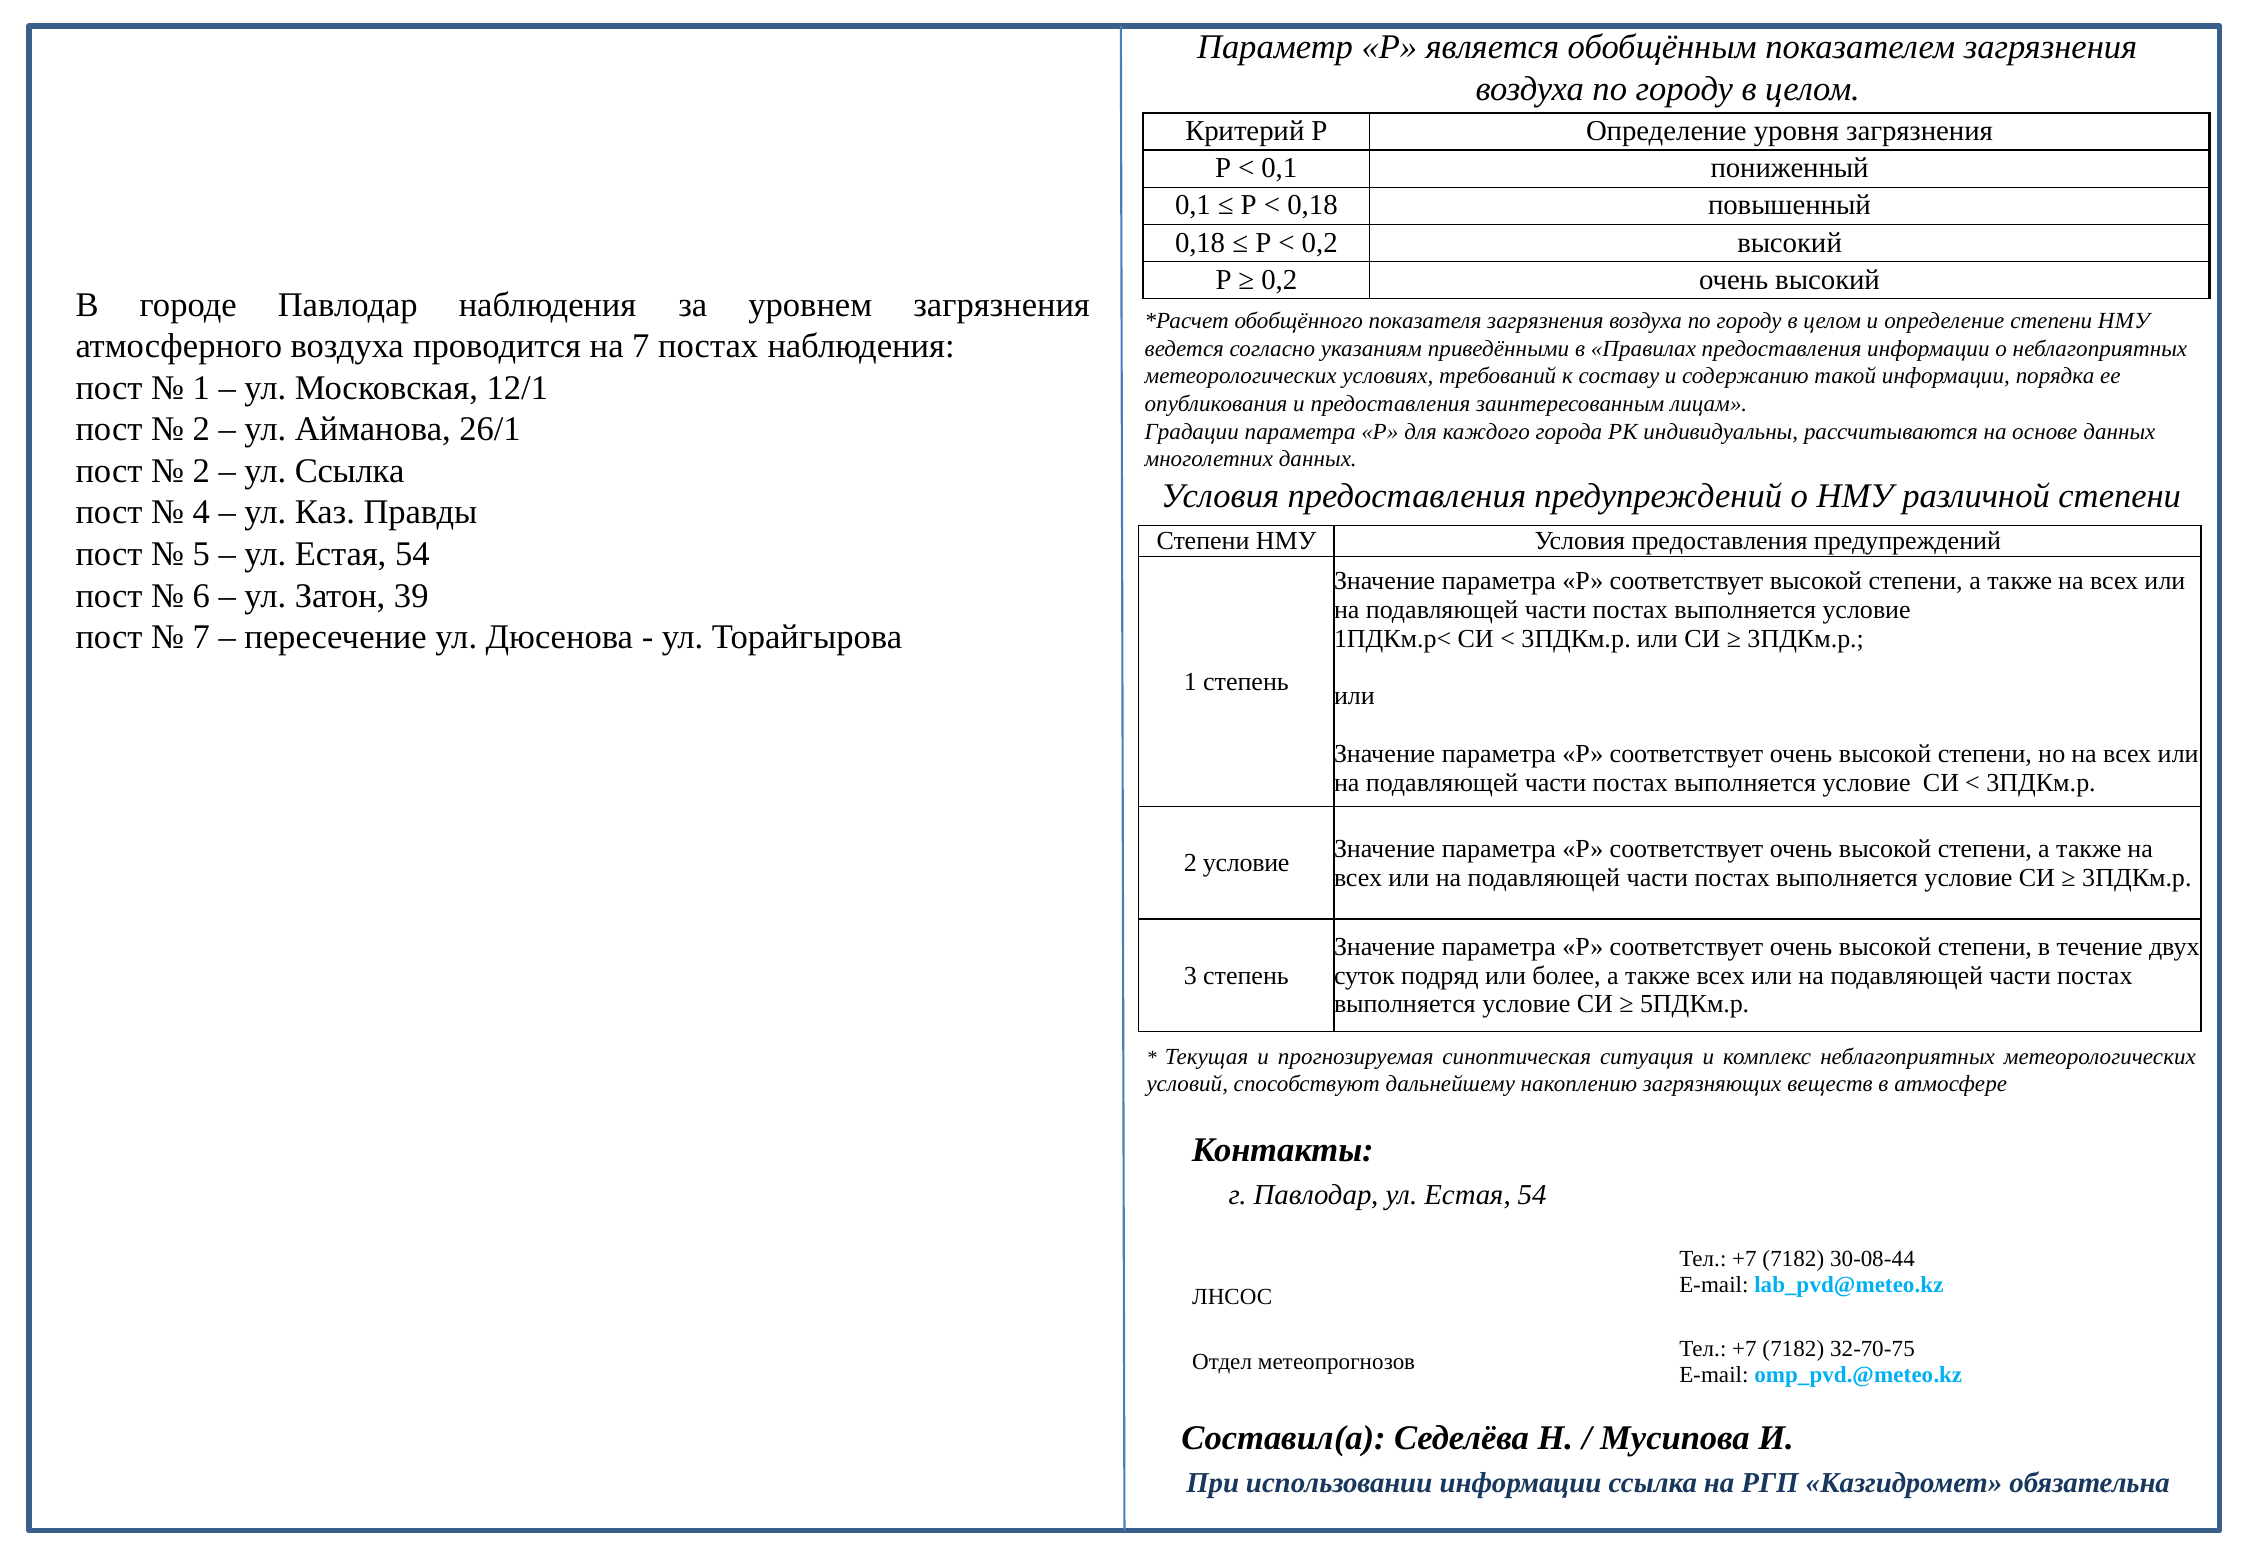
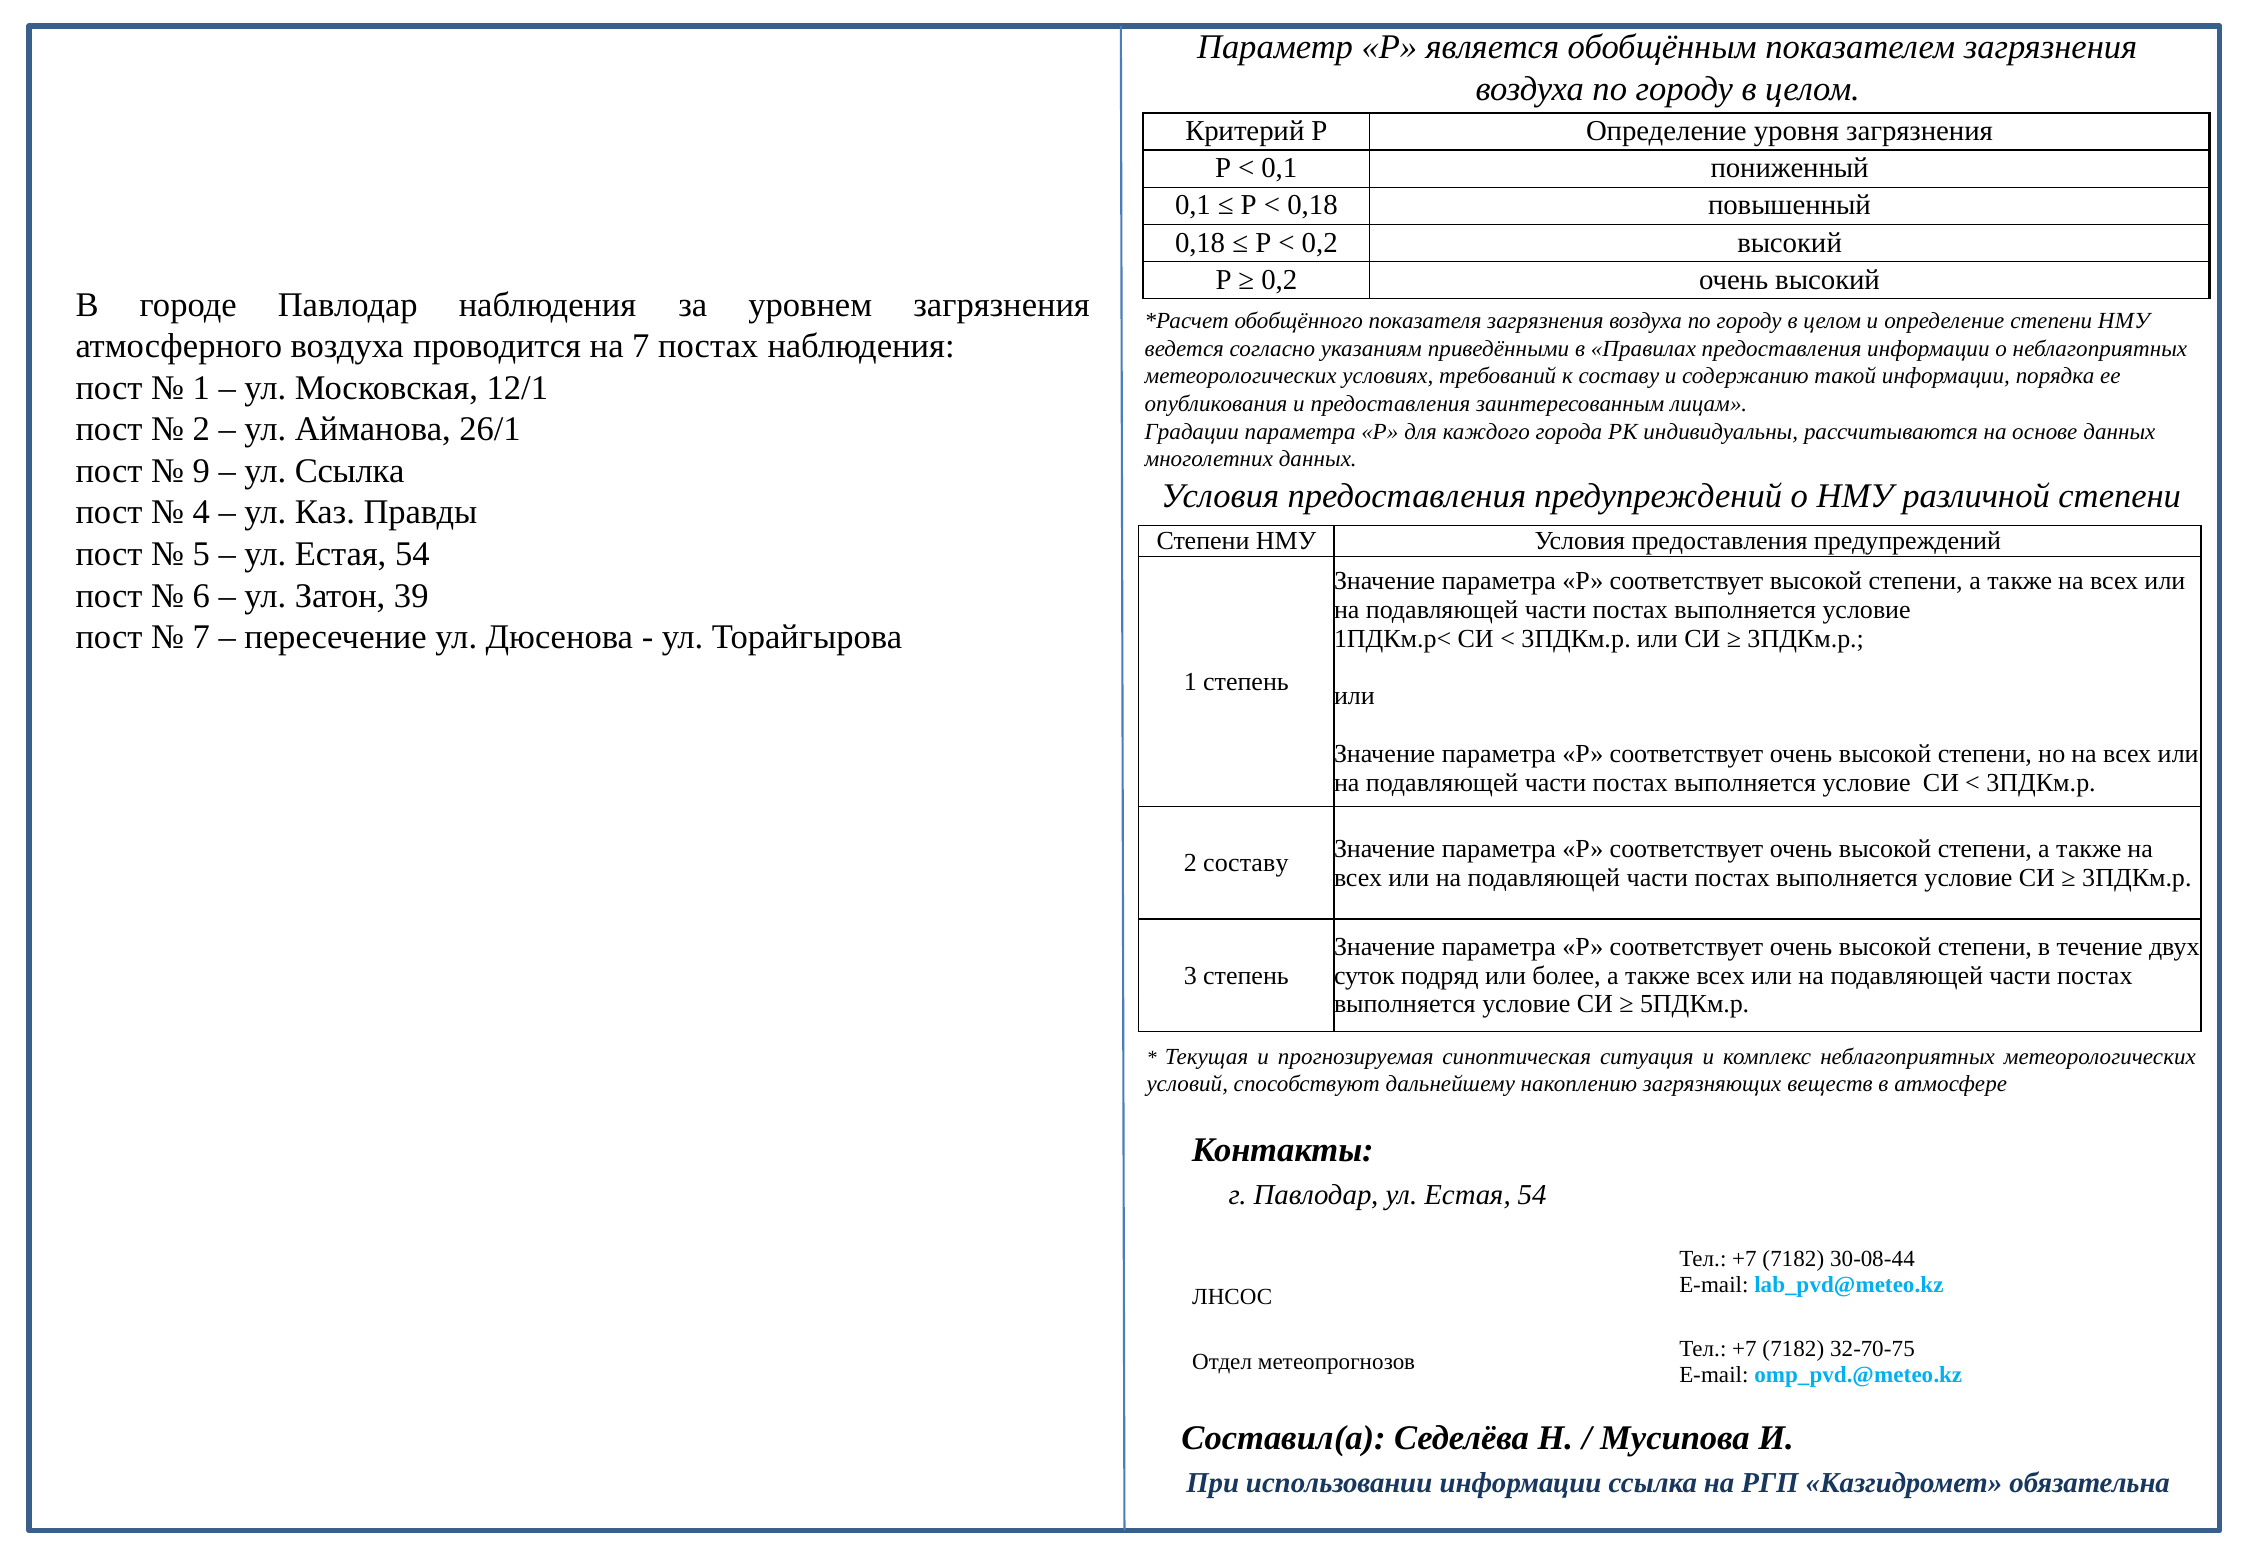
2: 2 -> 9 (201, 471)
2 условие: условие -> составу (1246, 863)
